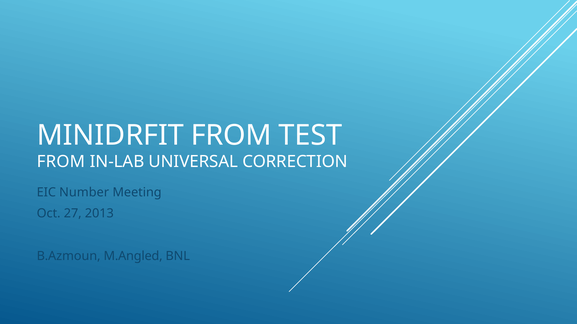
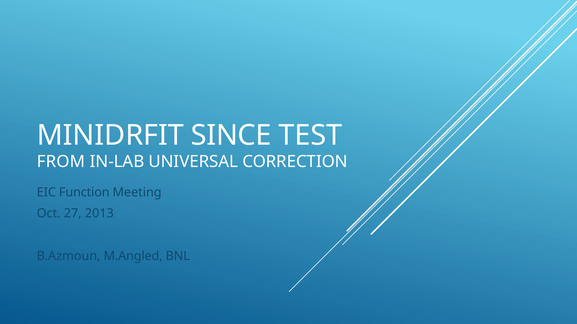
MINIDRFIT FROM: FROM -> SINCE (231, 135)
Number: Number -> Function (84, 193)
